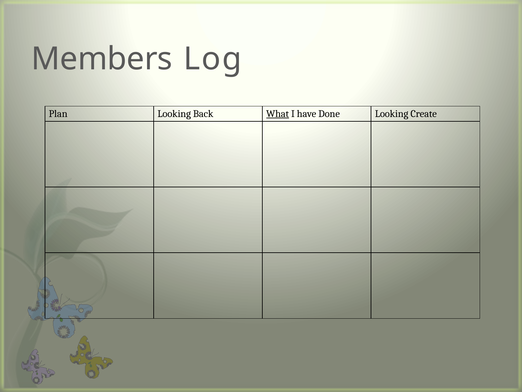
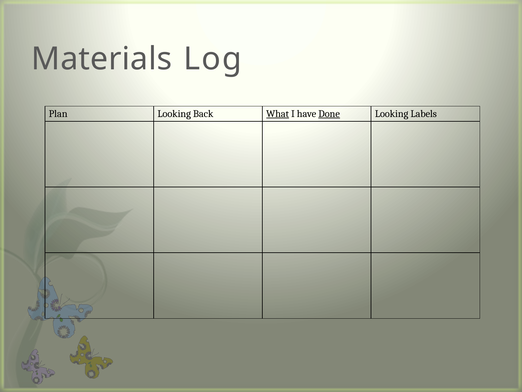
Members: Members -> Materials (102, 59)
Done underline: none -> present (329, 114)
Create: Create -> Labels (424, 114)
